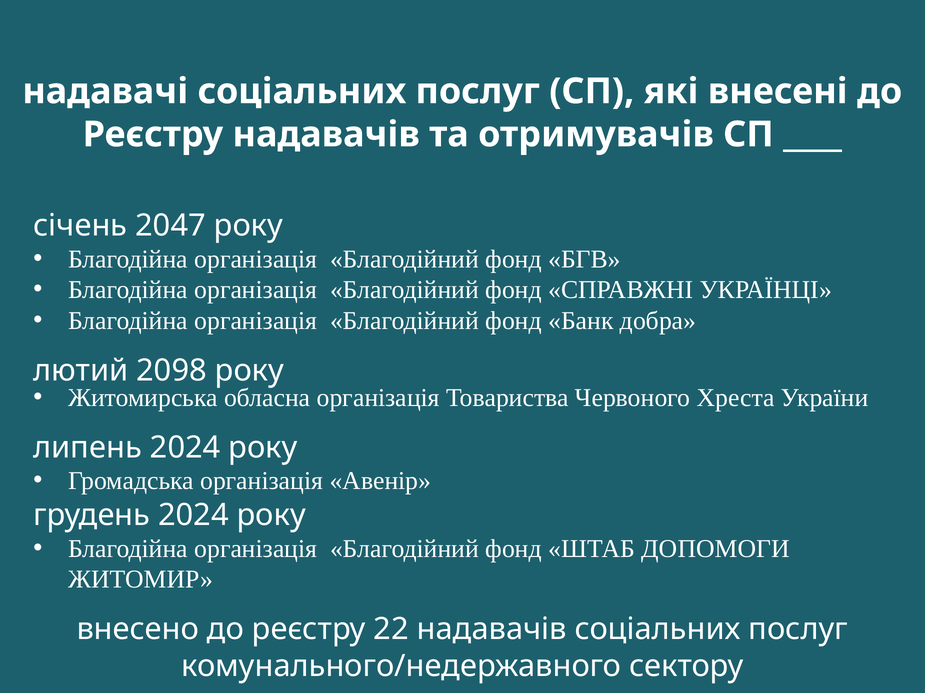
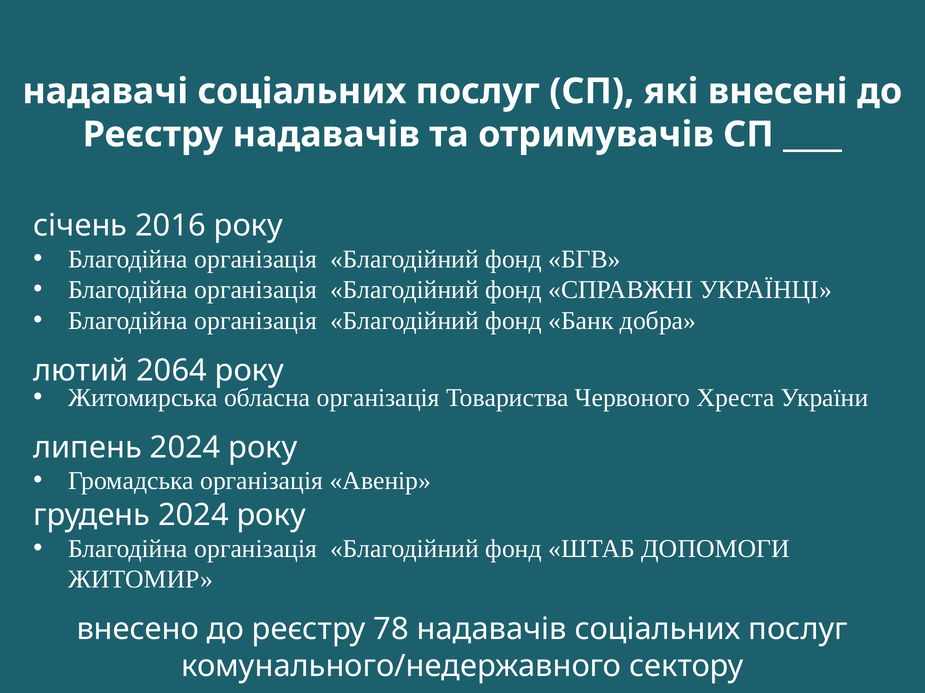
2047: 2047 -> 2016 (171, 226)
2098: 2098 -> 2064 (172, 371)
22: 22 -> 78 (391, 630)
